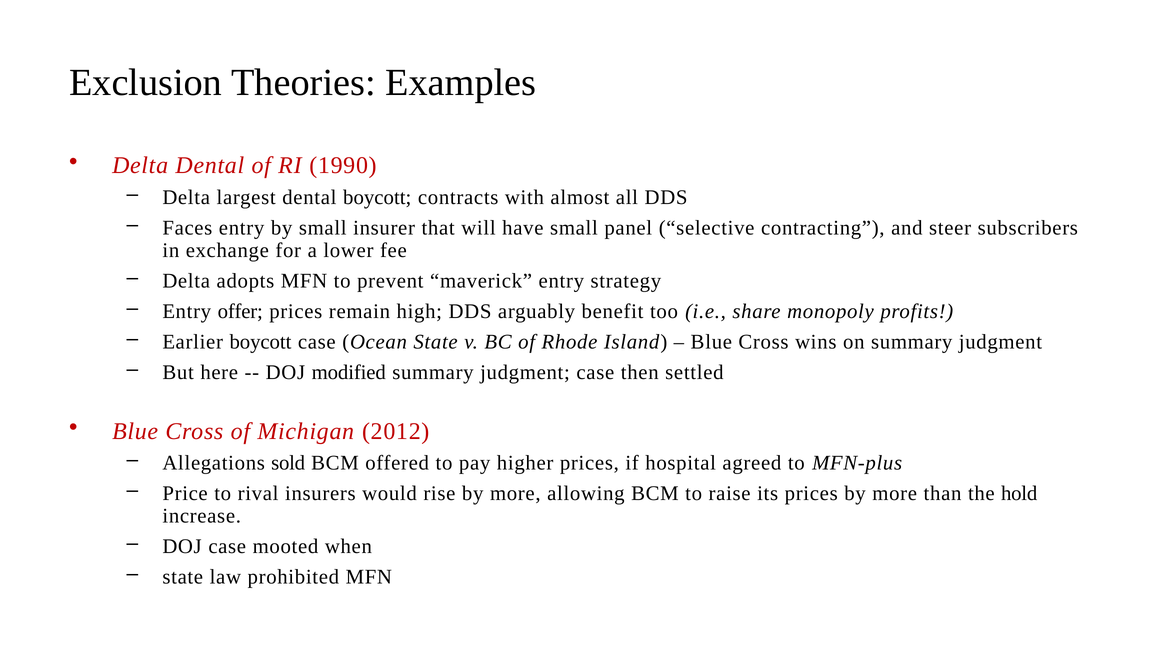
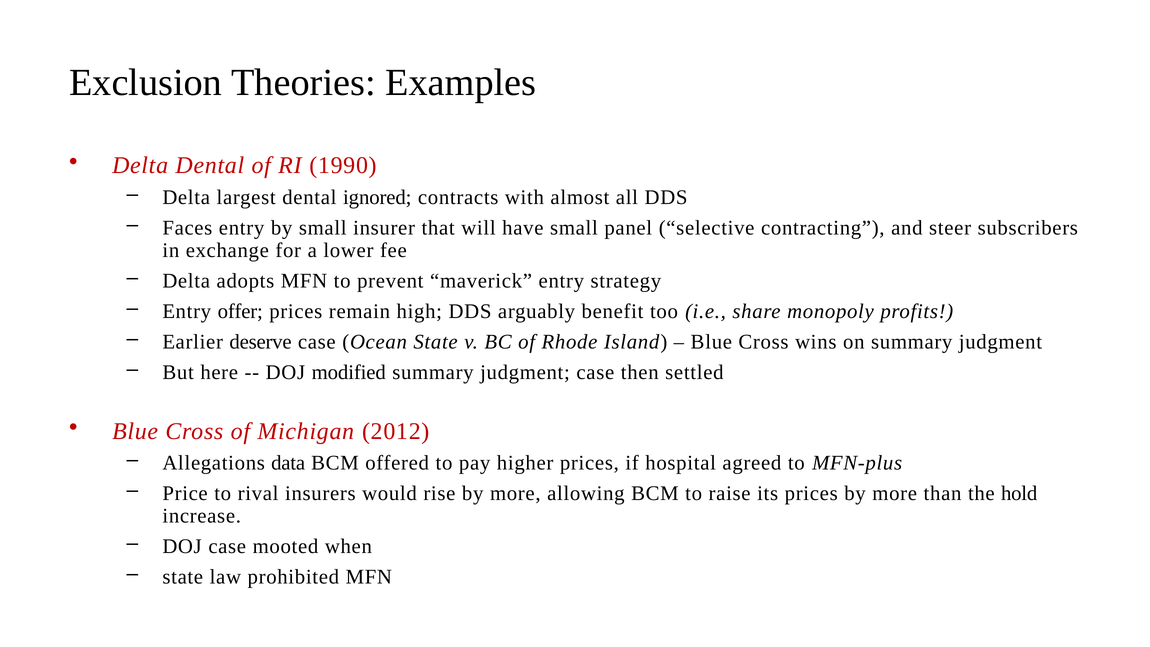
dental boycott: boycott -> ignored (377, 197)
Earlier boycott: boycott -> deserve (261, 342)
sold: sold -> data (288, 463)
